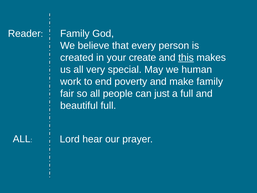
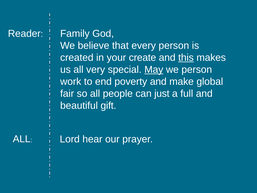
May underline: none -> present (154, 69)
we human: human -> person (197, 69)
make family: family -> global (210, 81)
beautiful full: full -> gift (108, 105)
